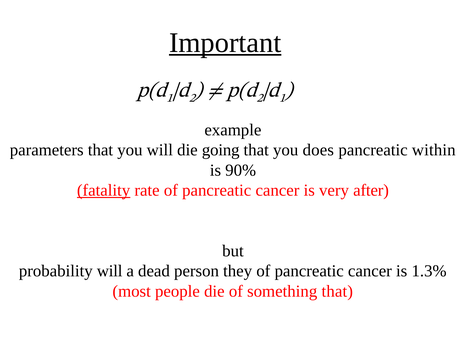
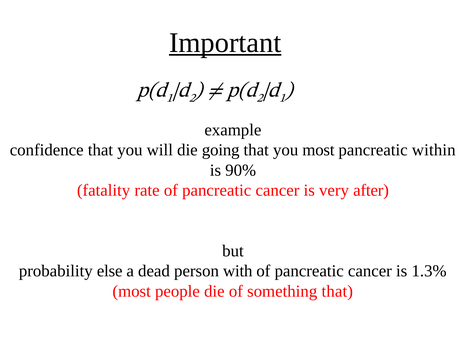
parameters: parameters -> confidence (47, 150)
you does: does -> most (318, 150)
fatality underline: present -> none (104, 191)
probability will: will -> else (110, 271)
they: they -> with (238, 271)
